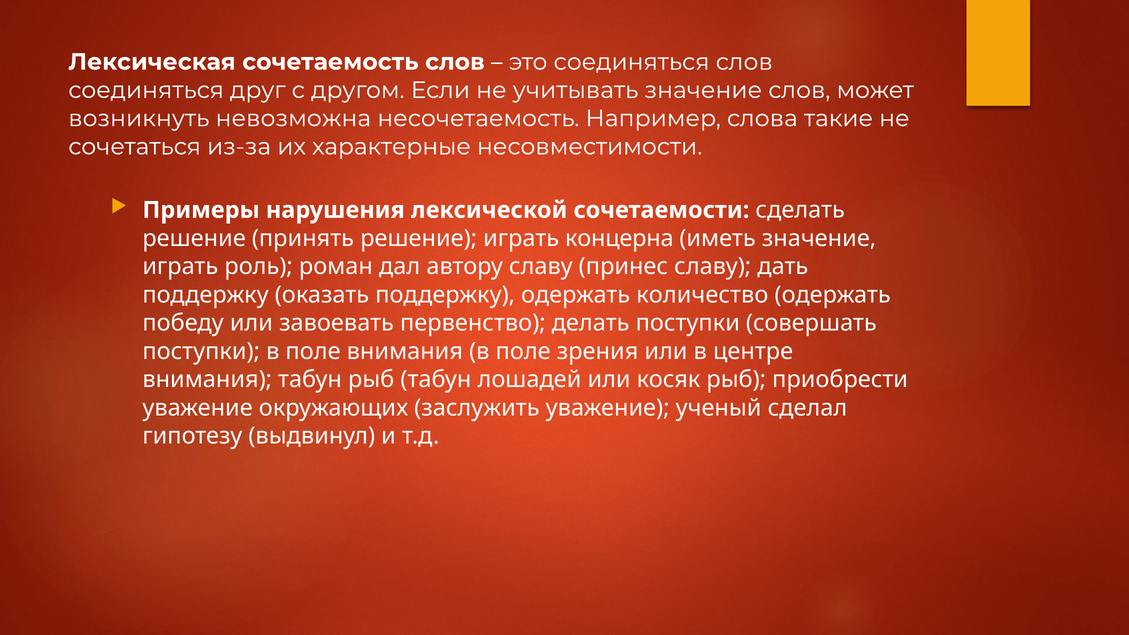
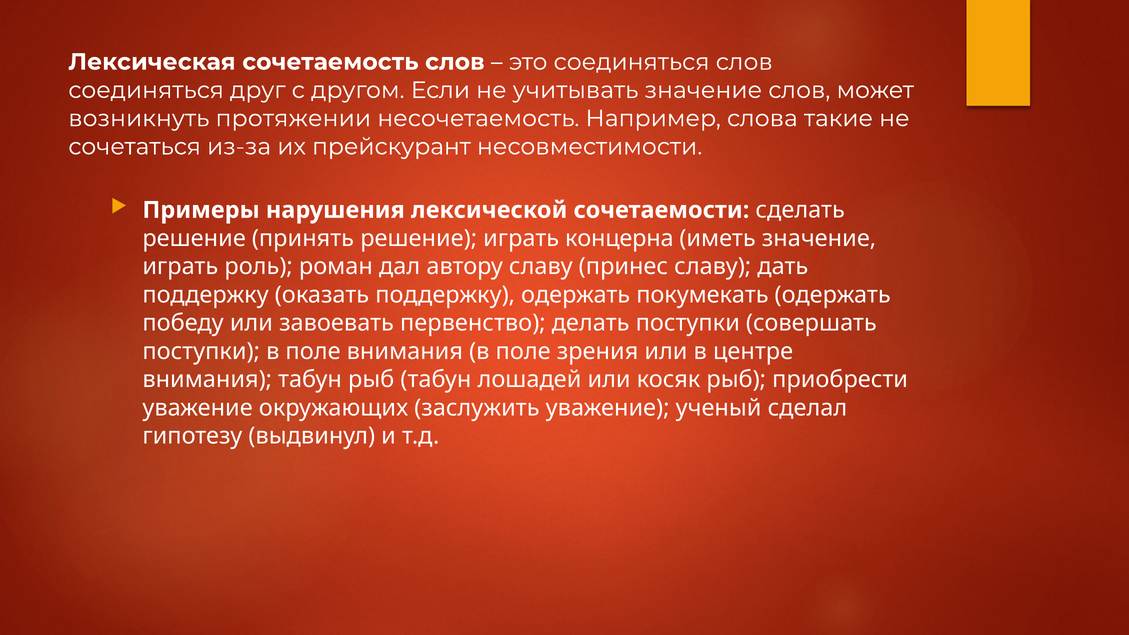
невозможна: невозможна -> протяжении (293, 118)
характерные: характерные -> прейскурант (391, 147)
количество: количество -> покумекать (702, 295)
